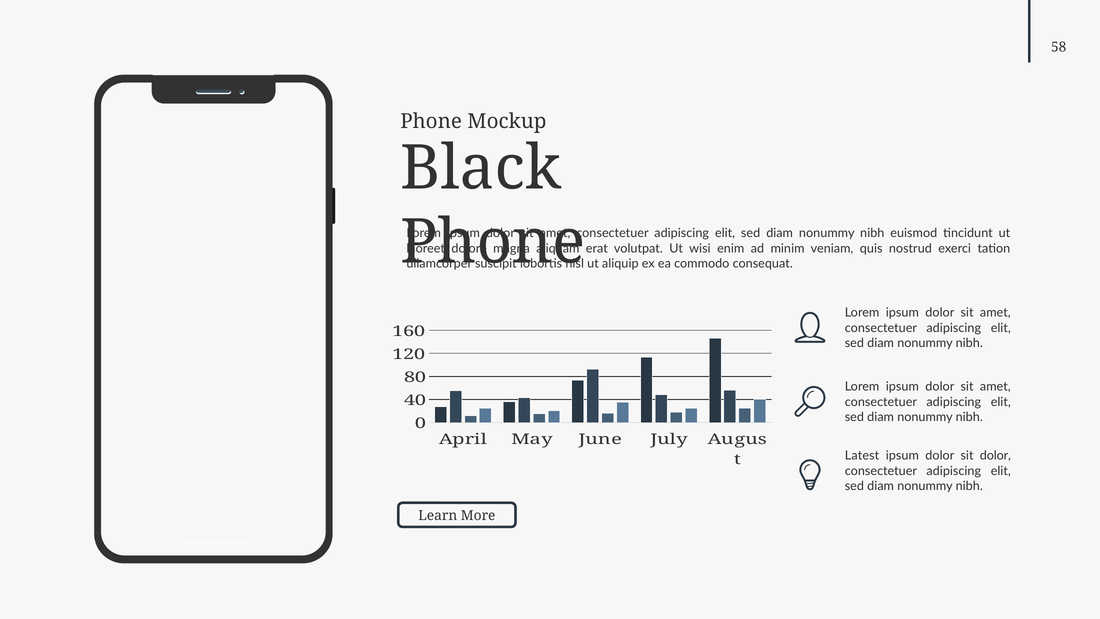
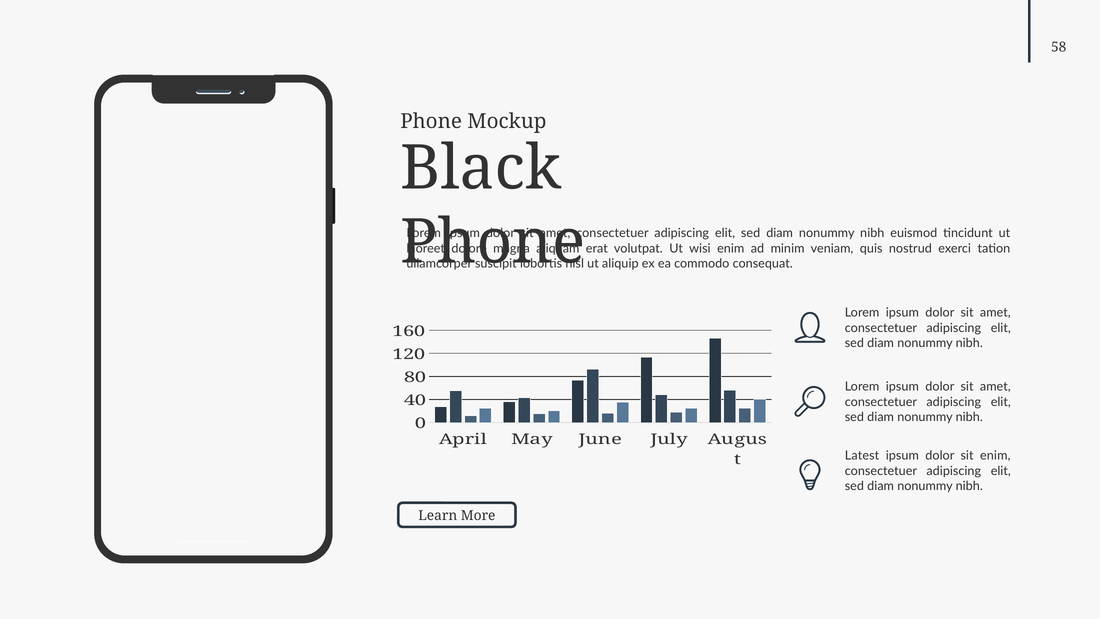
sit dolor: dolor -> enim (995, 456)
